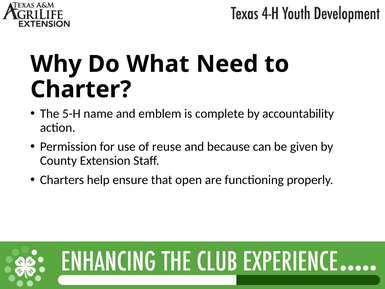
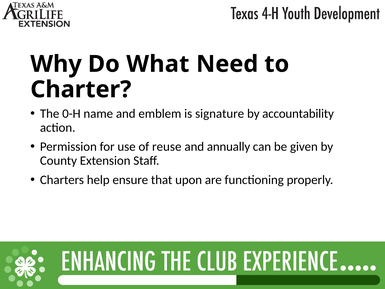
5-H: 5-H -> 0-H (71, 114)
complete: complete -> signature (220, 114)
because: because -> annually (229, 147)
open: open -> upon (189, 180)
